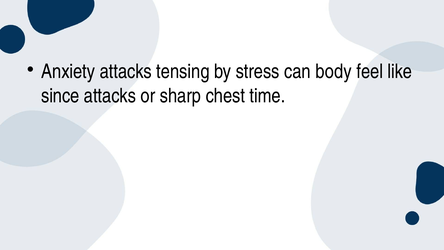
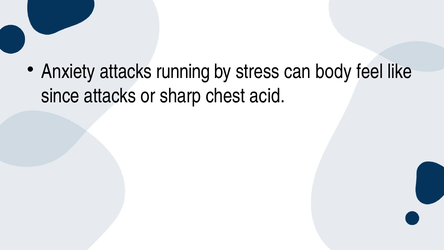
tensing: tensing -> running (183, 72)
time: time -> acid (267, 96)
